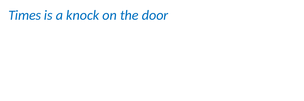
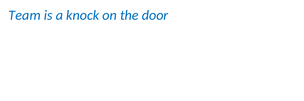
Times: Times -> Team (25, 15)
